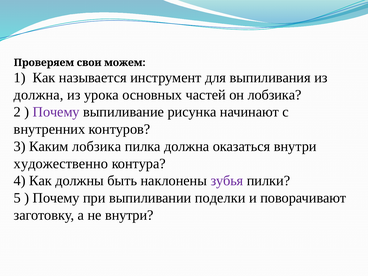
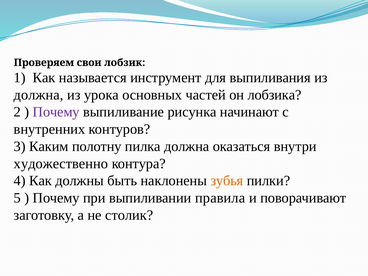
можем: можем -> лобзик (125, 63)
Каким лобзика: лобзика -> полотну (97, 146)
зубья colour: purple -> orange (227, 181)
поделки: поделки -> правила (220, 198)
не внутри: внутри -> столик (129, 215)
